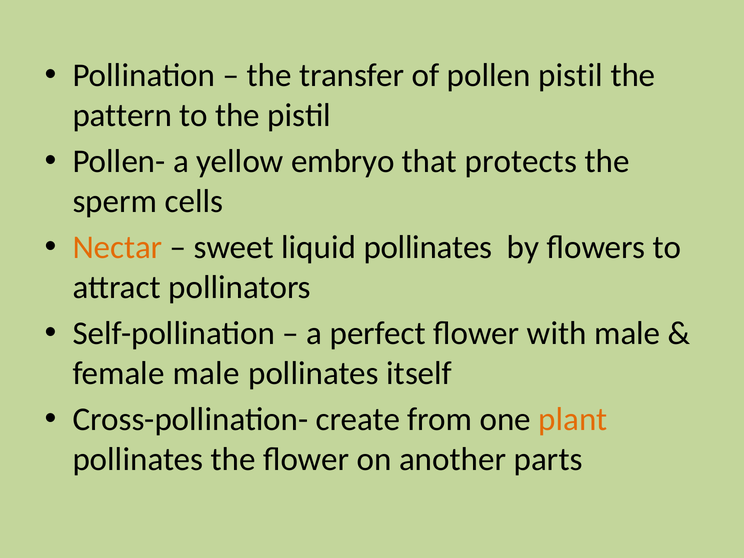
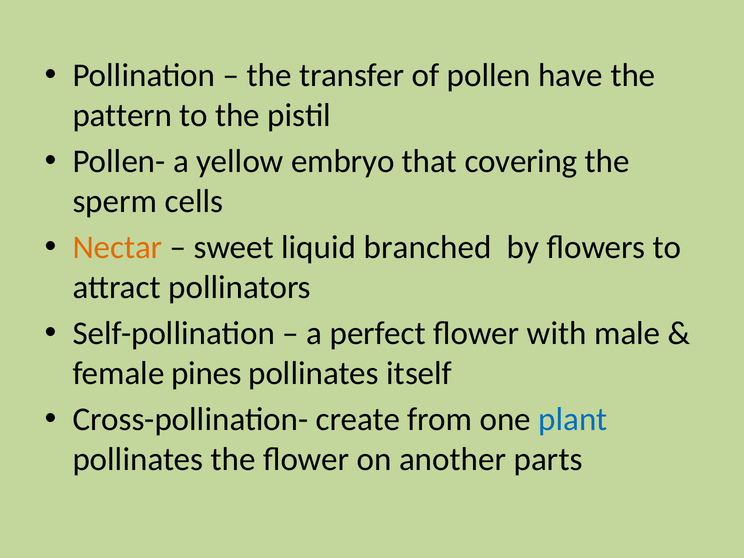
pollen pistil: pistil -> have (570, 75)
protects: protects -> covering (521, 161)
liquid pollinates: pollinates -> branched (428, 247)
female male: male -> pines (207, 373)
plant colour: orange -> blue (573, 419)
